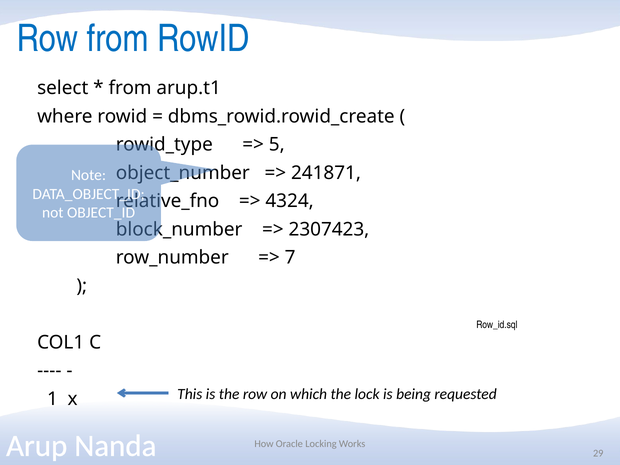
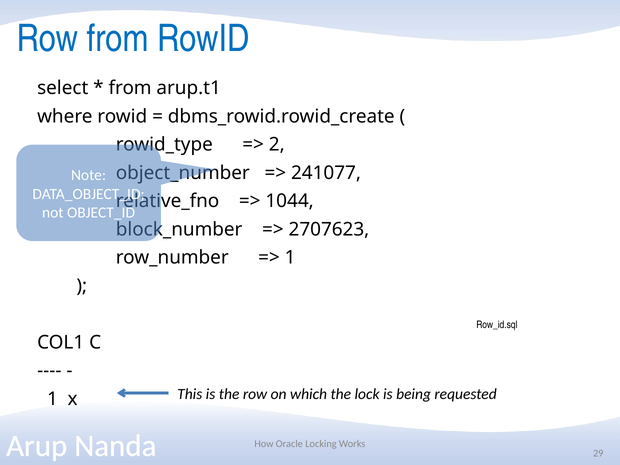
5: 5 -> 2 (277, 145)
241871: 241871 -> 241077 (326, 173)
4324: 4324 -> 1044 (290, 201)
2307423: 2307423 -> 2707623 (329, 229)
7: 7 -> 1 (290, 258)
